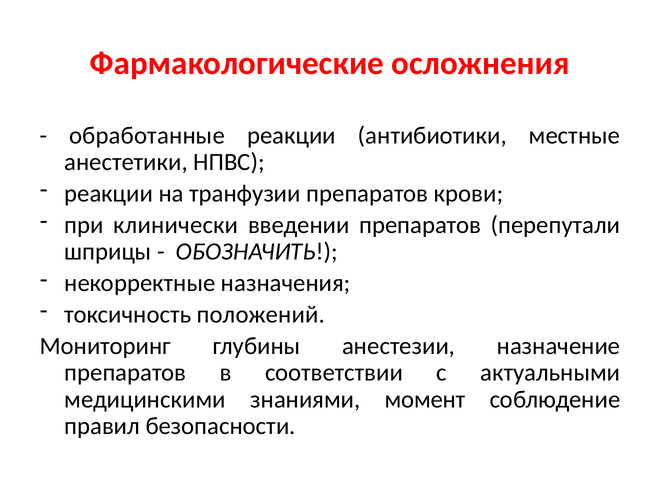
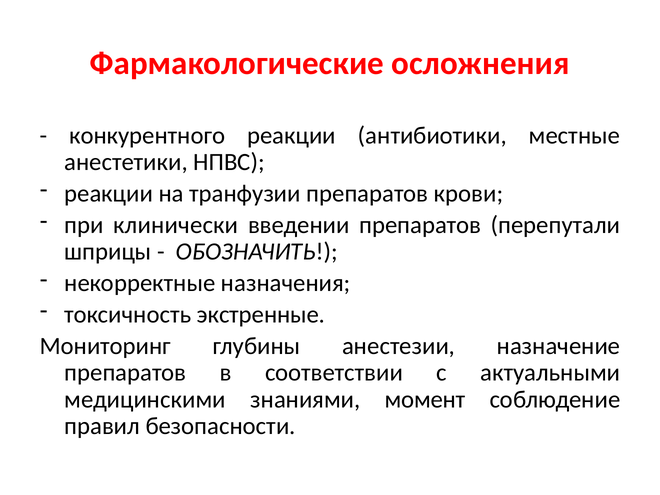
обработанные: обработанные -> конкурентного (147, 135)
положений: положений -> экстренные (261, 314)
